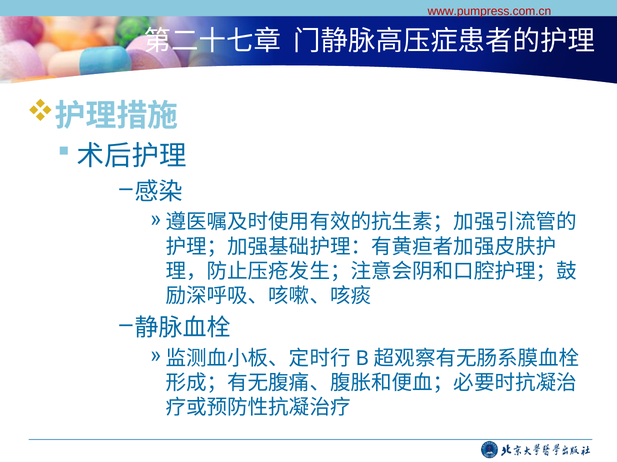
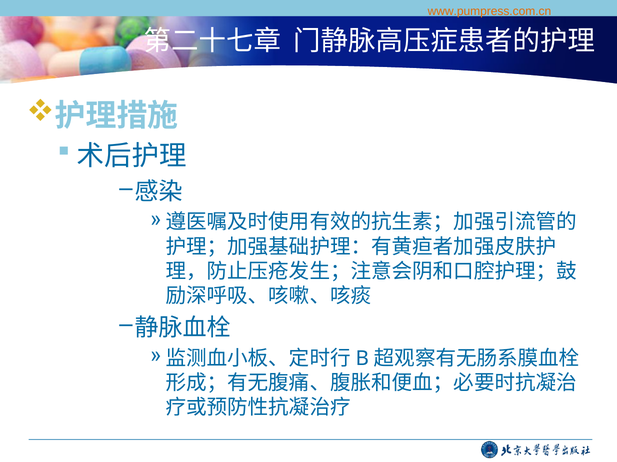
www.pumpress.com.cn colour: red -> orange (489, 11)
